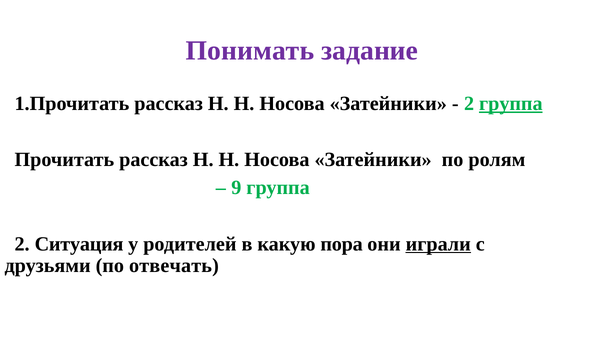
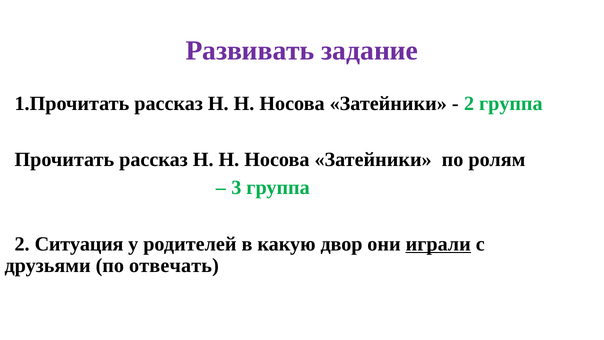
Понимать: Понимать -> Развивать (250, 51)
группа underline: present -> none (511, 103)
9: 9 -> 3 (236, 188)
пора: пора -> двор (342, 244)
